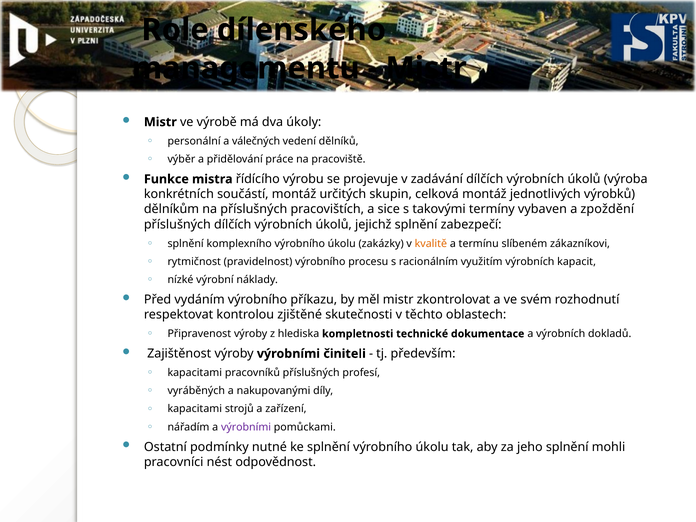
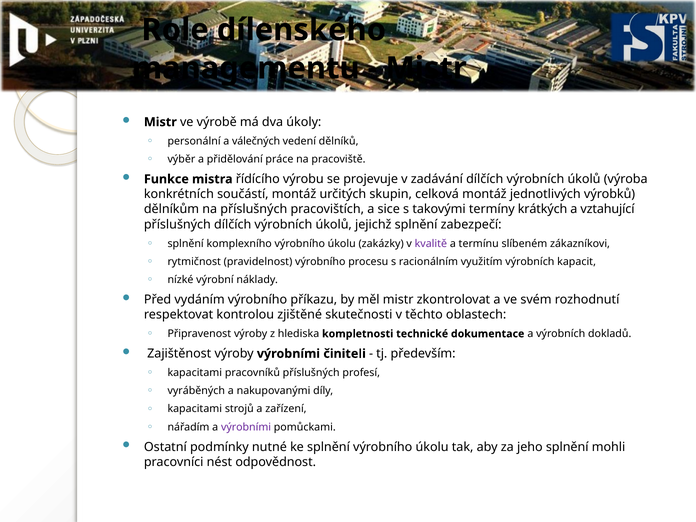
vybaven: vybaven -> krátkých (543, 209)
zpoždění: zpoždění -> vztahující (607, 209)
kvalitě colour: orange -> purple (431, 244)
